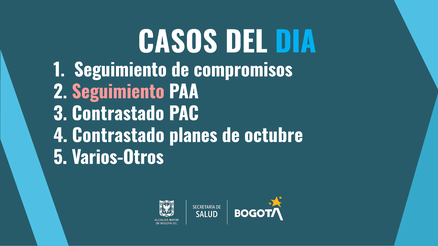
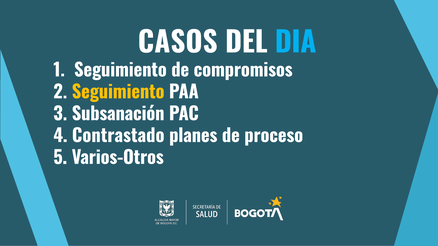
Seguimiento colour: pink -> yellow (118, 92)
3 Contrastado: Contrastado -> Subsanación (118, 114)
octubre: octubre -> proceso (274, 136)
